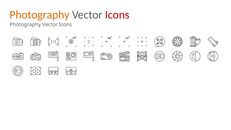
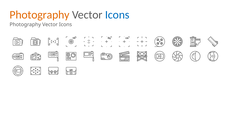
Icons colour: red -> blue (117, 15)
